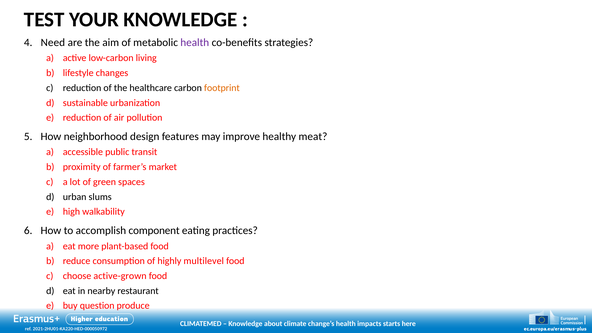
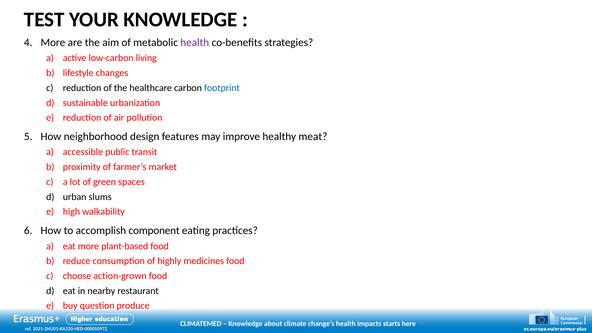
Need: Need -> More (53, 42)
footprint colour: orange -> blue (222, 88)
multilevel: multilevel -> medicines (204, 261)
active-grown: active-grown -> action-grown (120, 276)
